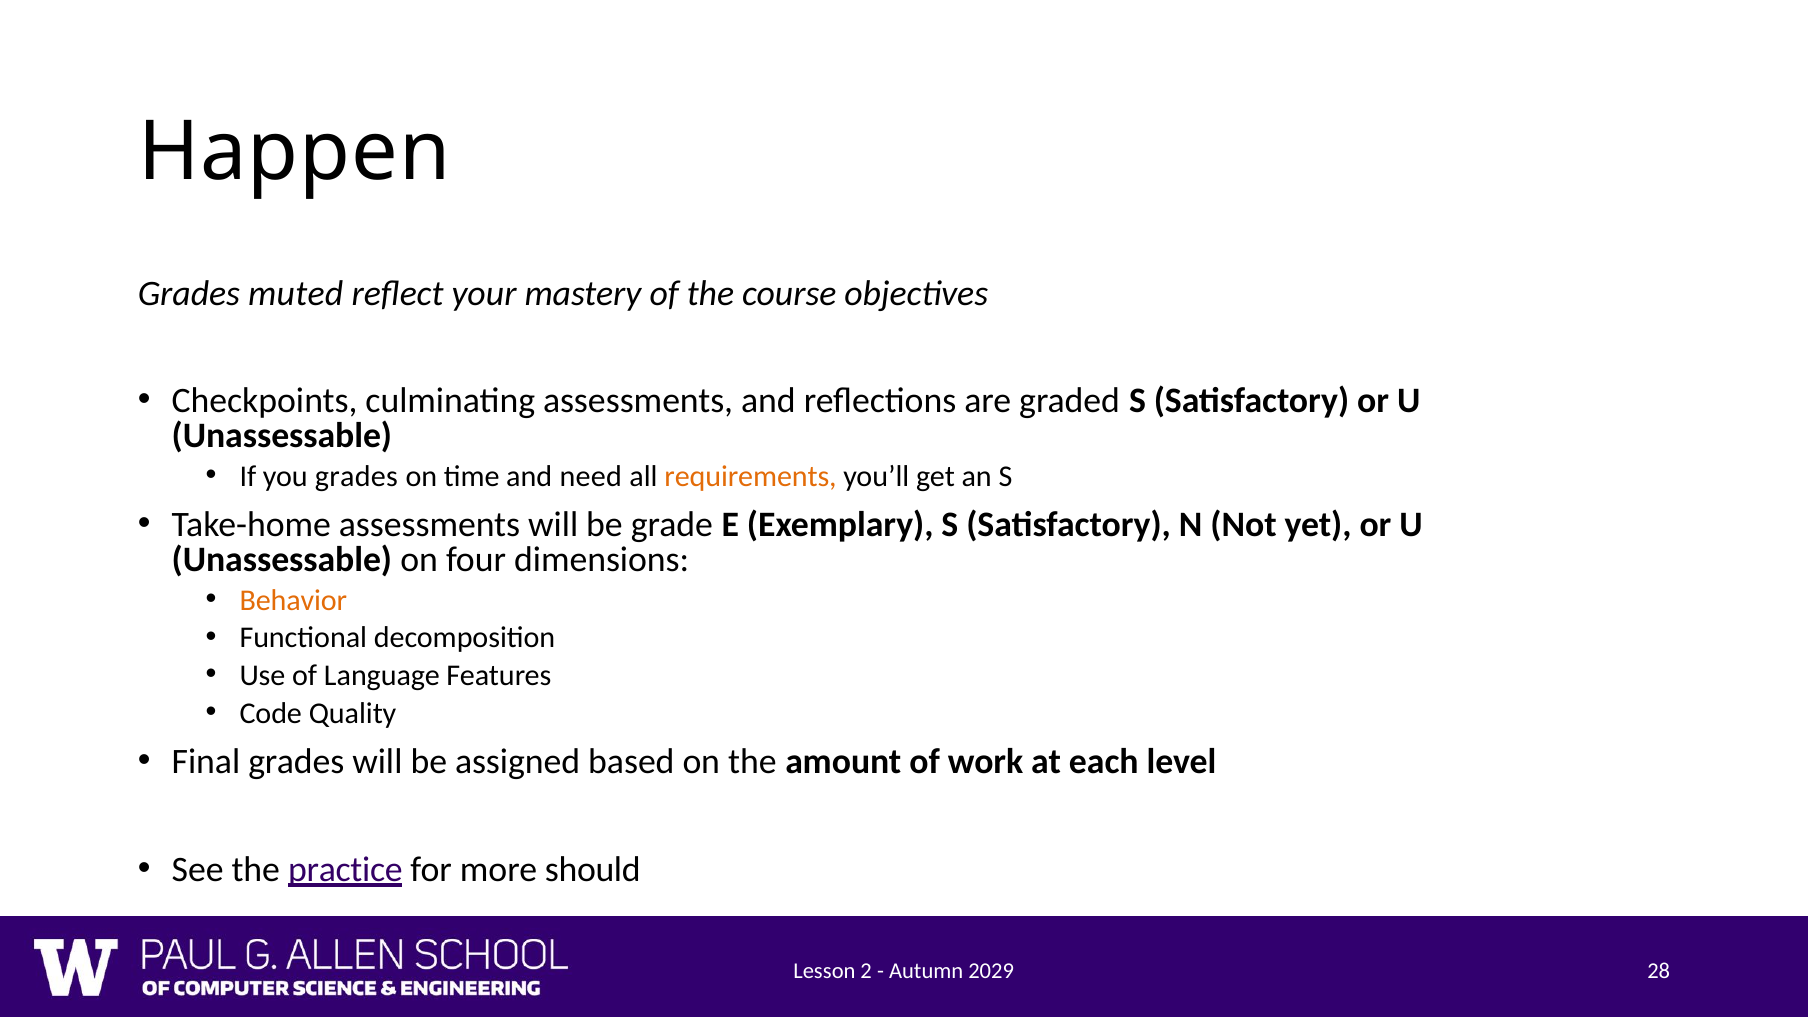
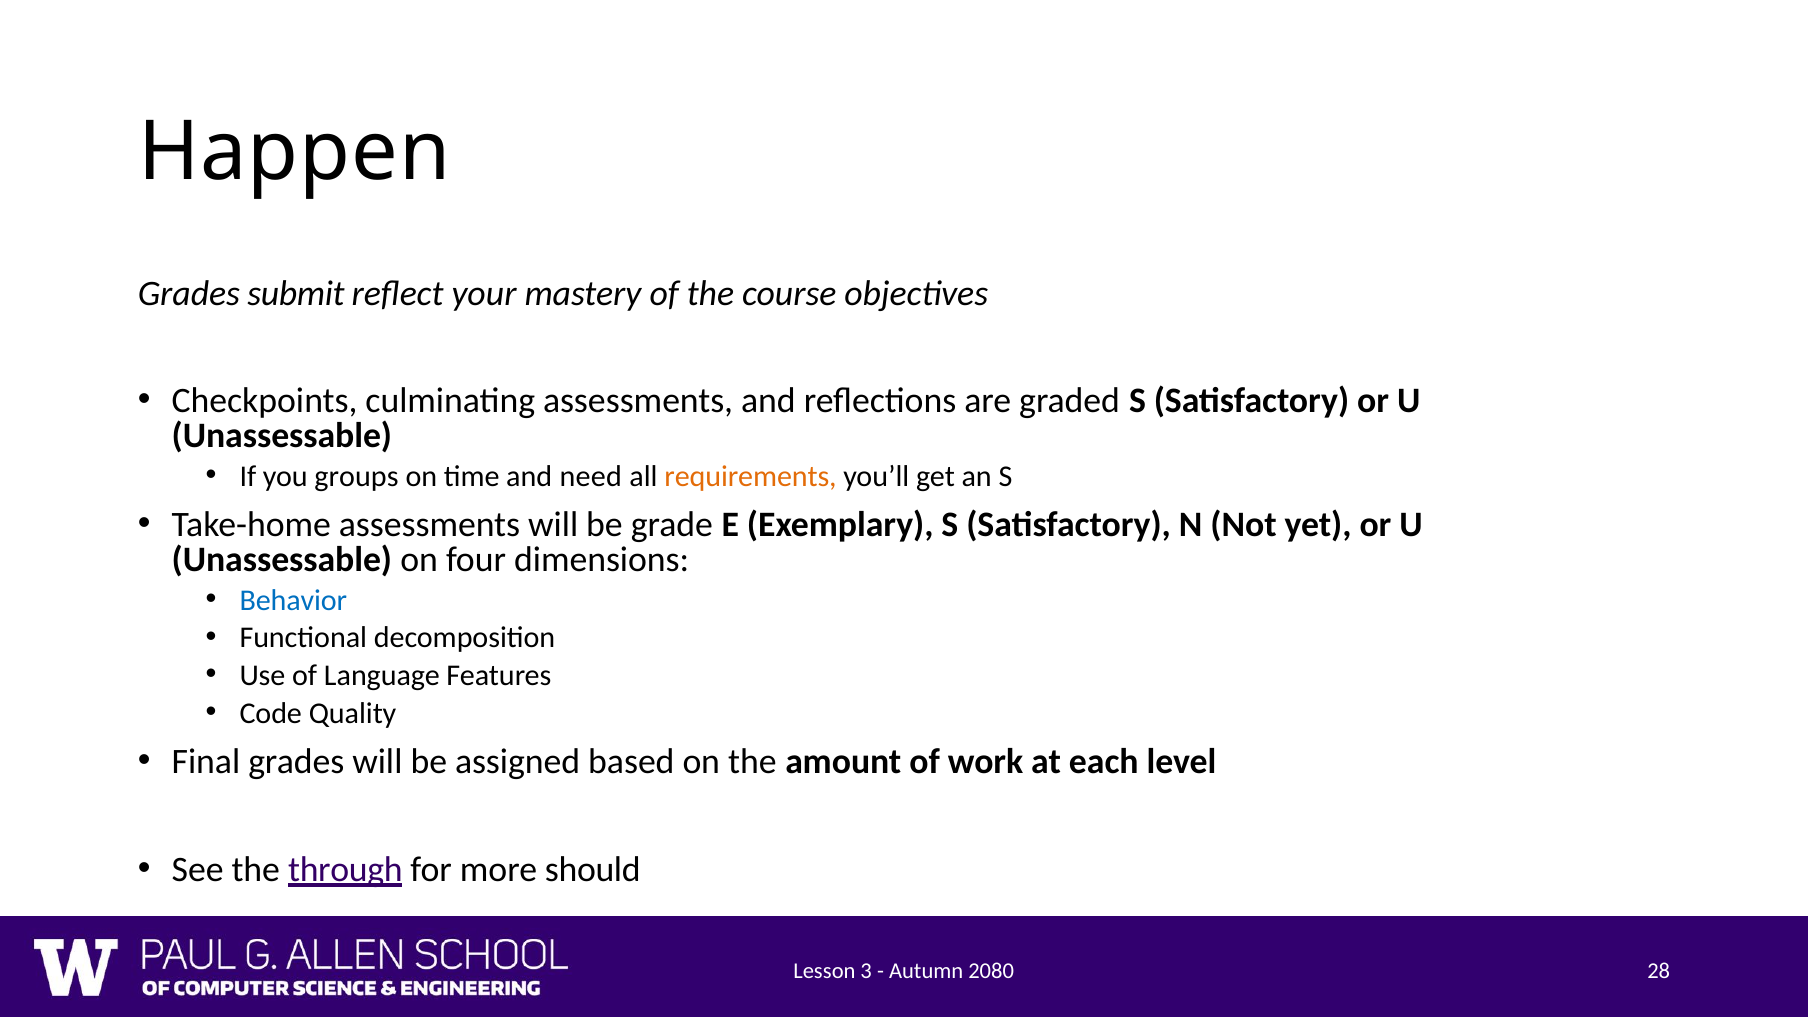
muted: muted -> submit (296, 294)
you grades: grades -> groups (357, 476)
Behavior colour: orange -> blue (293, 600)
practice: practice -> through (345, 870)
2: 2 -> 3 (866, 971)
2029: 2029 -> 2080 (991, 971)
